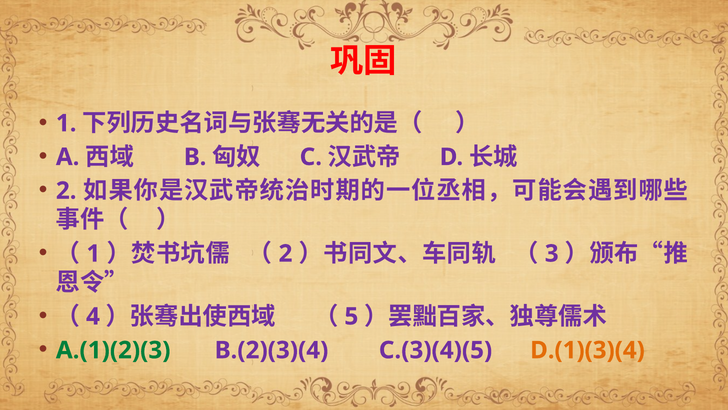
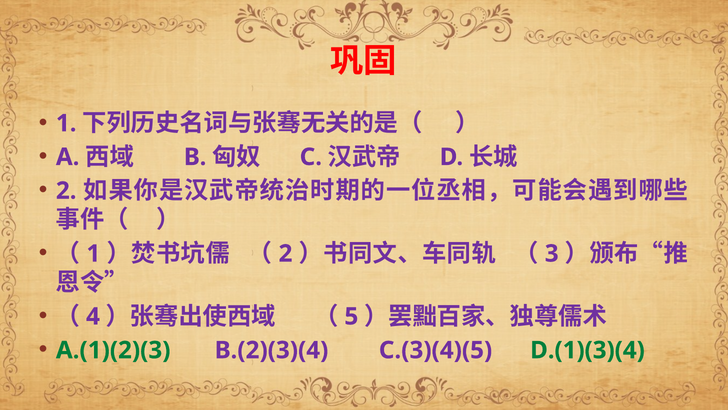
D.(1)(3)(4 colour: orange -> green (587, 350)
